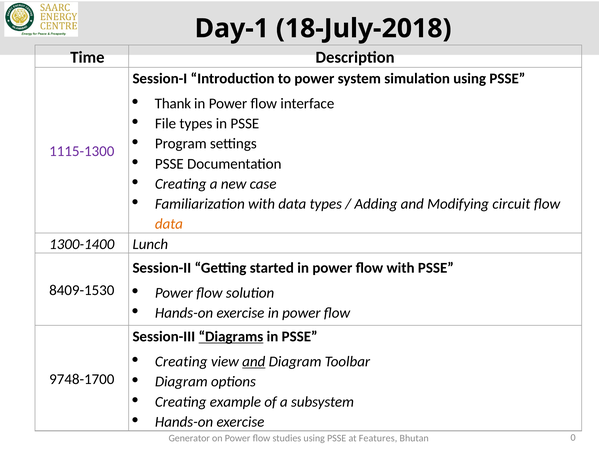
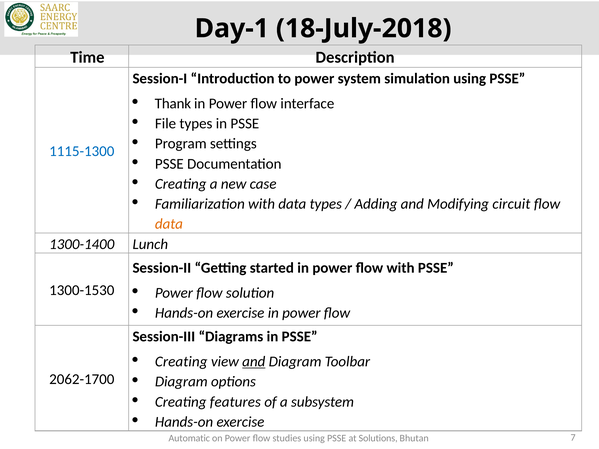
1115-1300 colour: purple -> blue (82, 151)
8409-1530: 8409-1530 -> 1300-1530 (82, 291)
Diagrams underline: present -> none (231, 337)
9748-1700: 9748-1700 -> 2062-1700 (82, 379)
example: example -> features (235, 402)
Generator: Generator -> Automatic (189, 439)
Features: Features -> Solutions (378, 439)
0: 0 -> 7 (573, 438)
